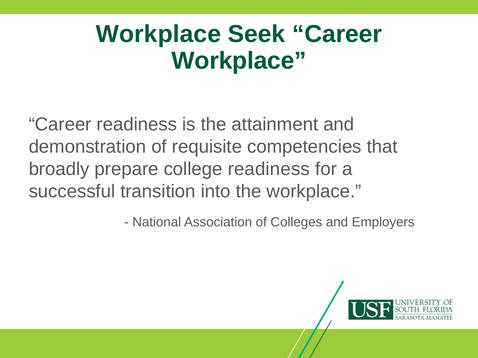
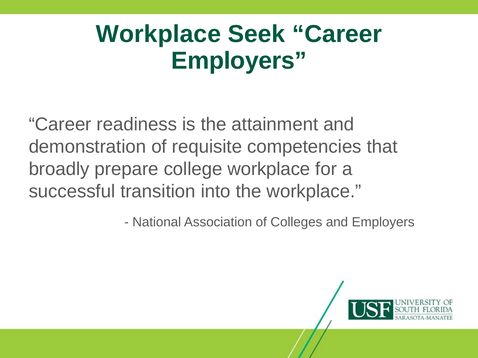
Workplace: Workplace -> Employers (239, 61)
college readiness: readiness -> workplace (269, 169)
